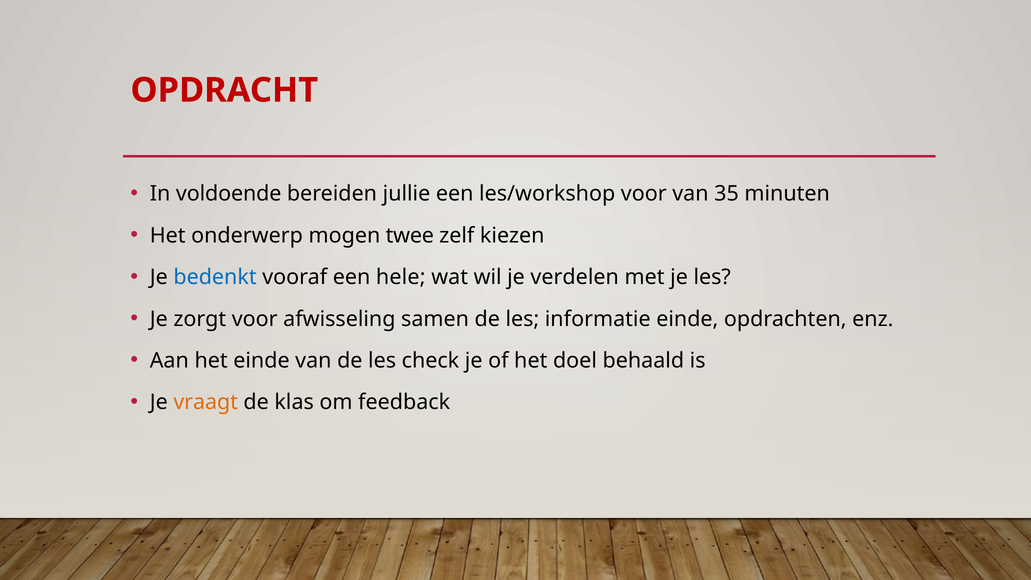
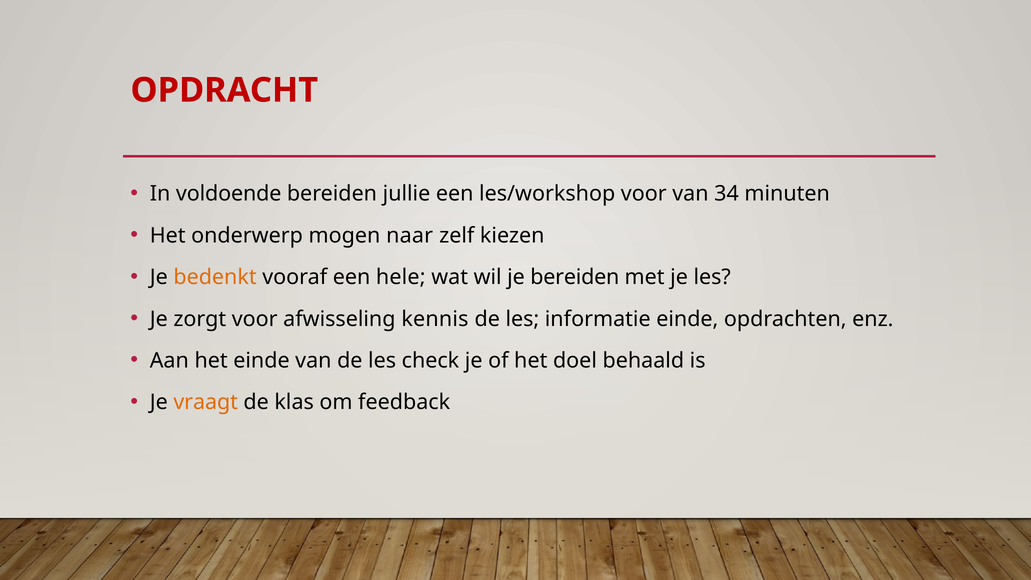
35: 35 -> 34 (727, 194)
twee: twee -> naar (410, 236)
bedenkt colour: blue -> orange (215, 277)
je verdelen: verdelen -> bereiden (575, 277)
samen: samen -> kennis (435, 319)
